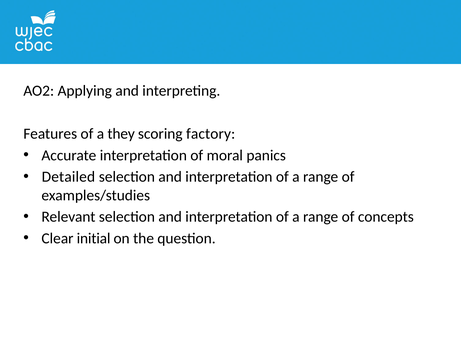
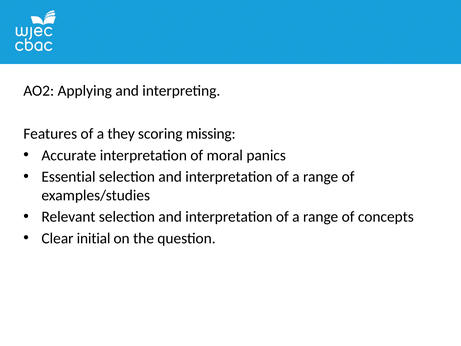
factory: factory -> missing (211, 134)
Detailed: Detailed -> Essential (69, 177)
